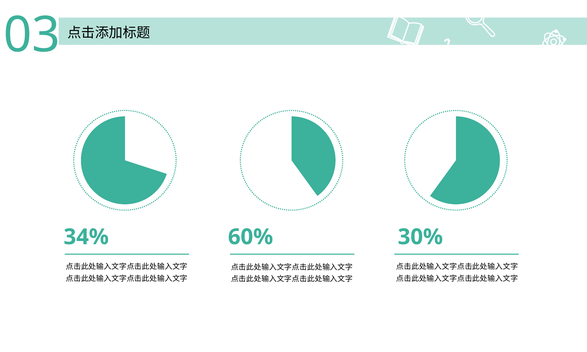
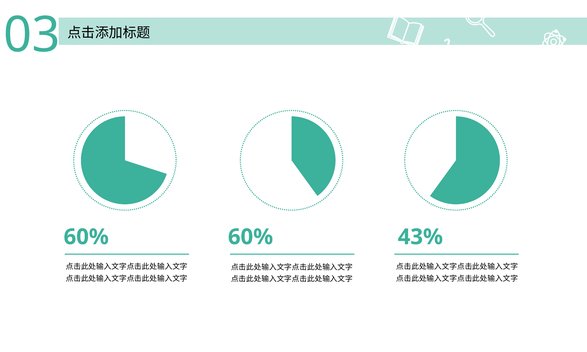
34%: 34% -> 60% (86, 237)
30%: 30% -> 43% (420, 237)
